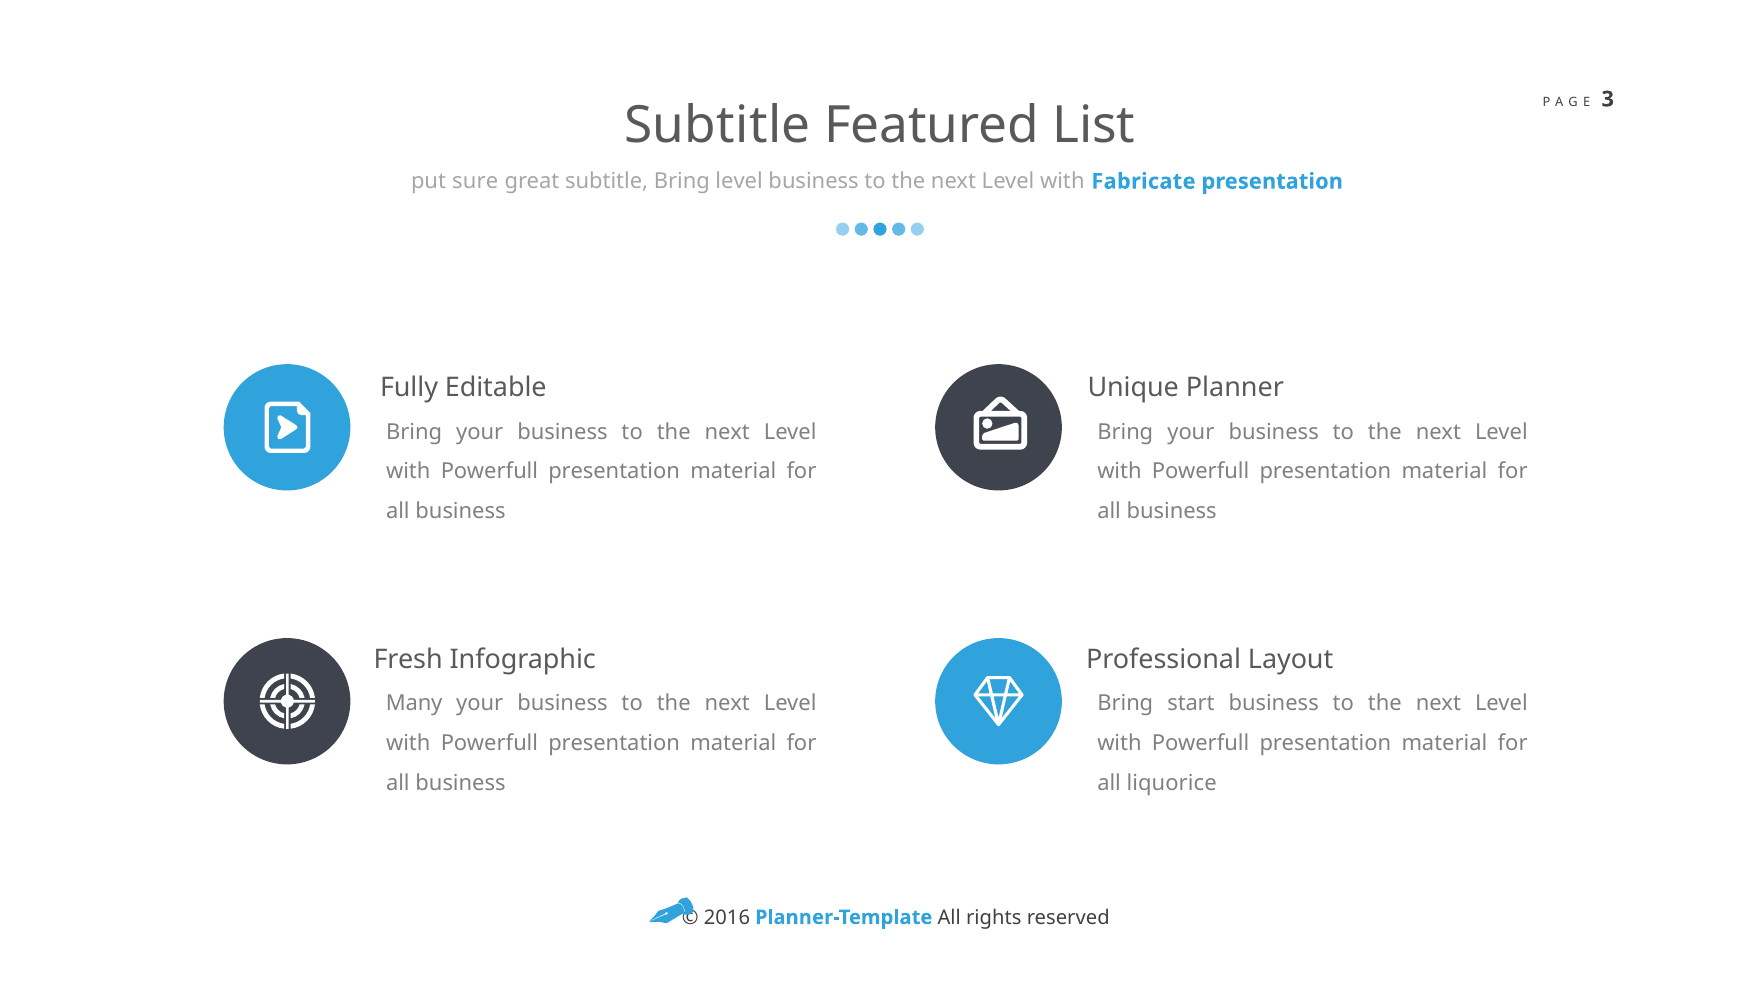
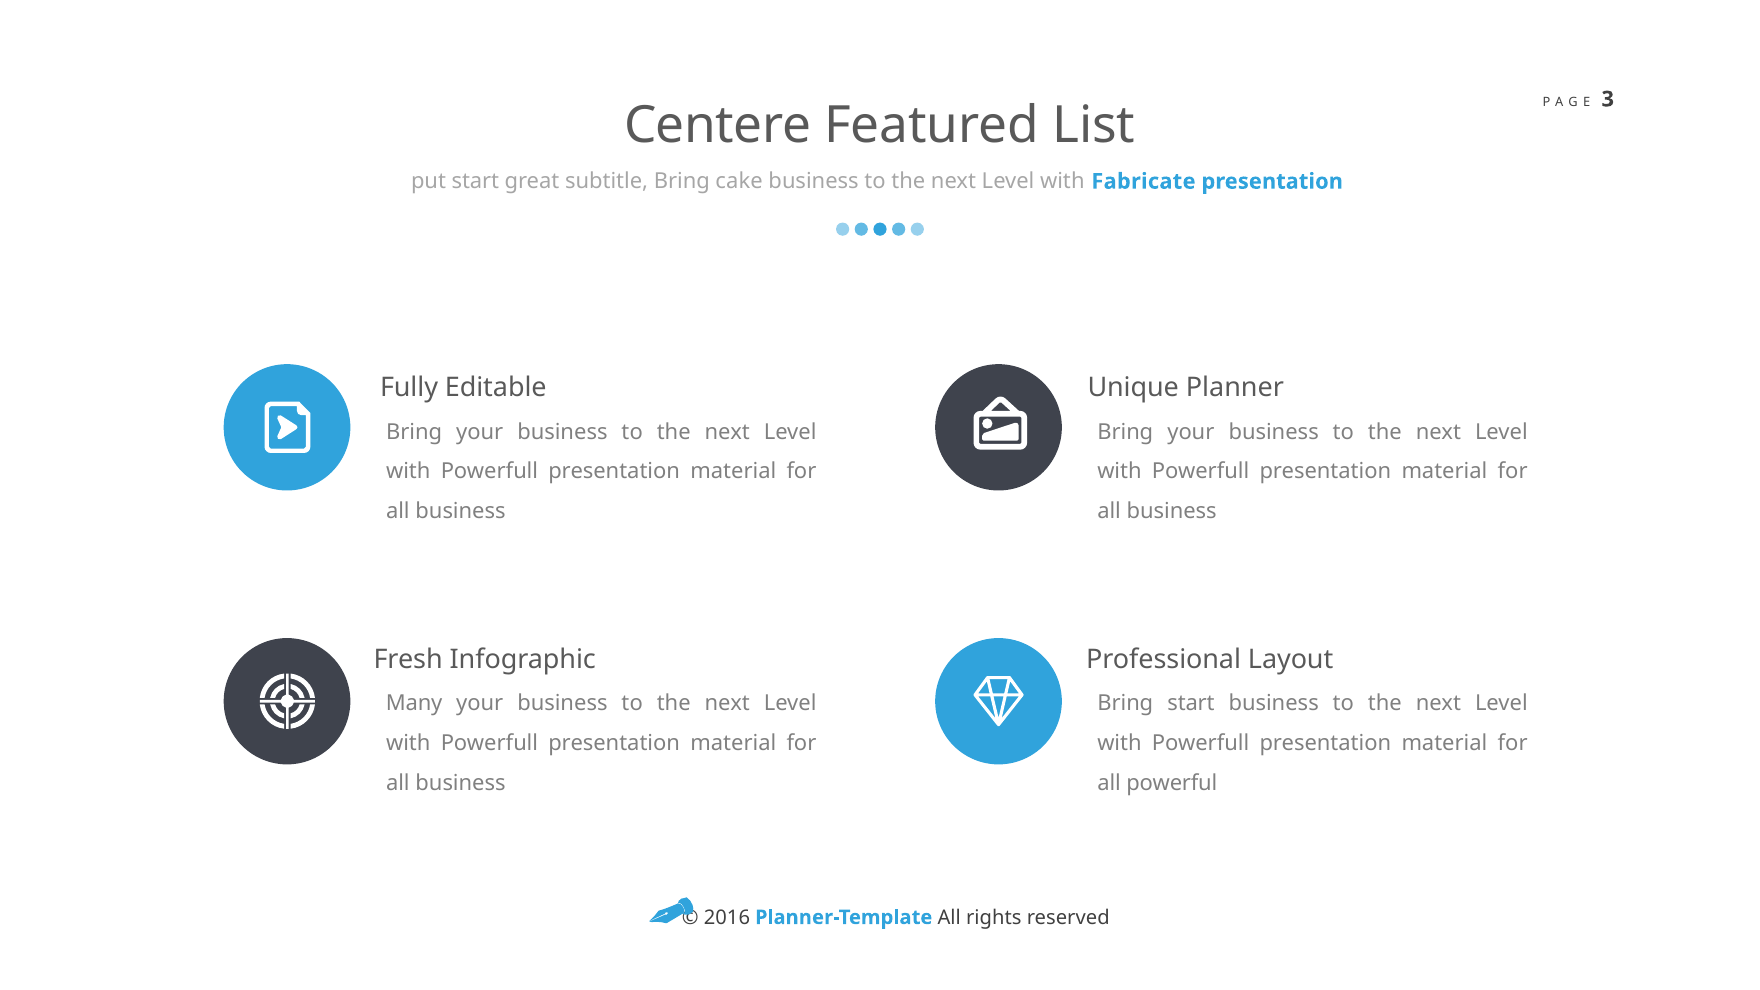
Subtitle: Subtitle -> Centere (718, 126)
put sure: sure -> start (475, 181)
Bring level: level -> cake (739, 181)
liquorice: liquorice -> powerful (1172, 783)
